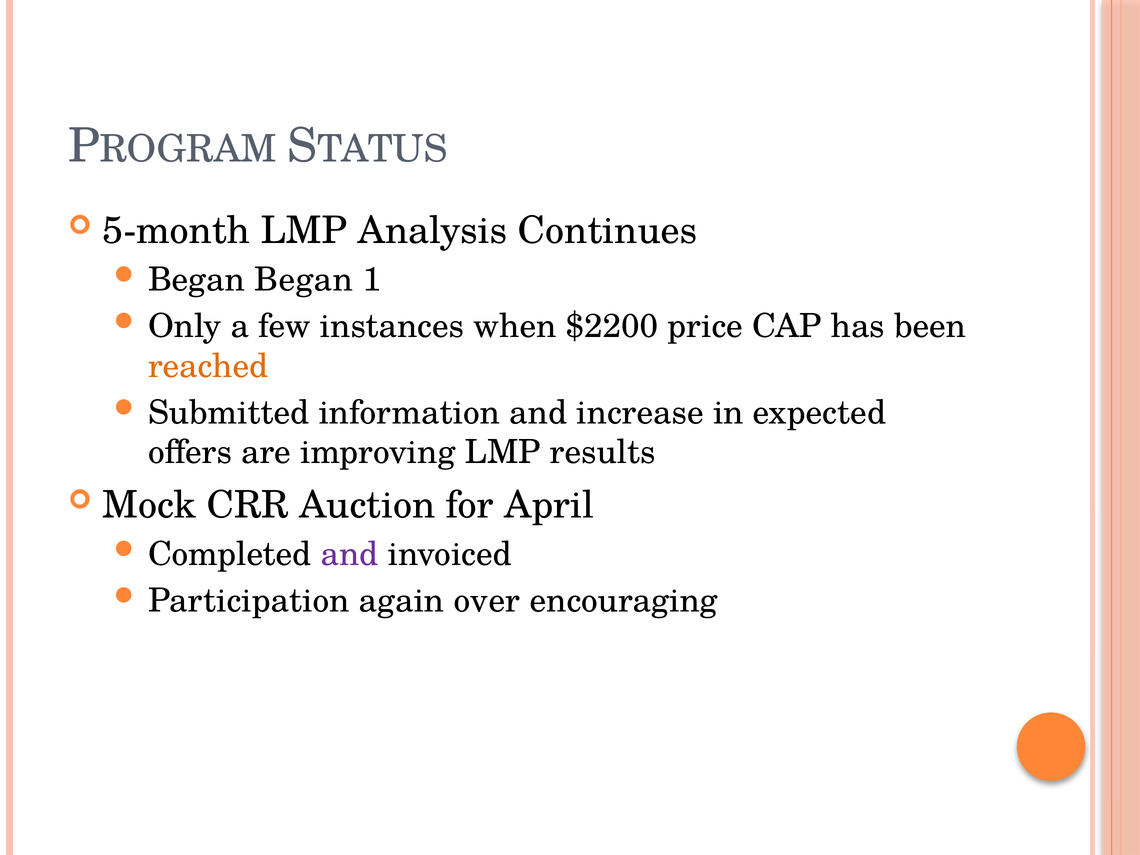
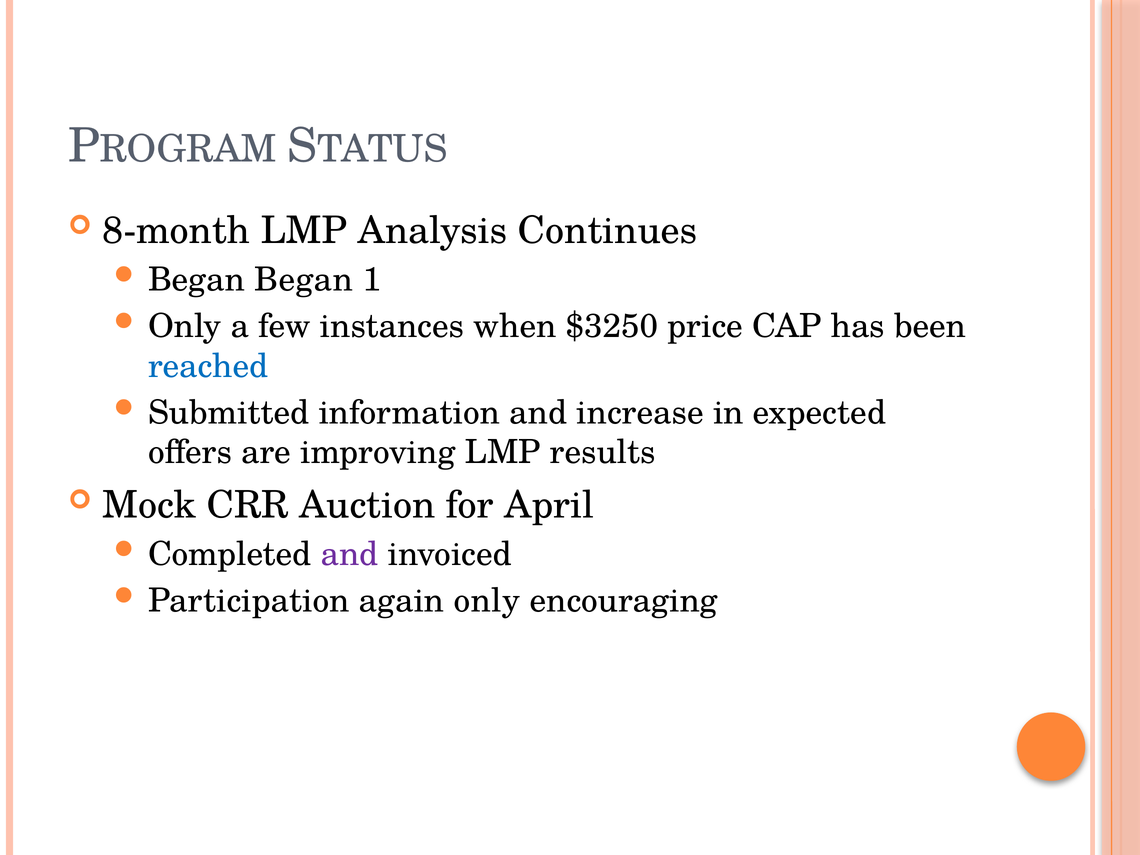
5-month: 5-month -> 8-month (176, 231)
$2200: $2200 -> $3250 (612, 326)
reached colour: orange -> blue (208, 366)
again over: over -> only (487, 601)
